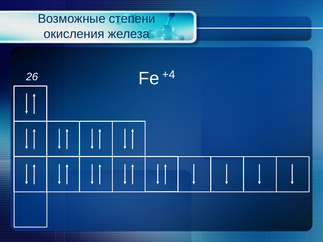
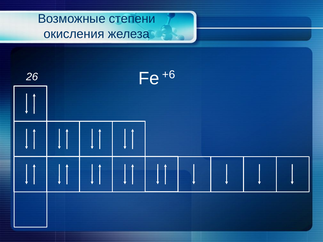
+4: +4 -> +6 (169, 75)
